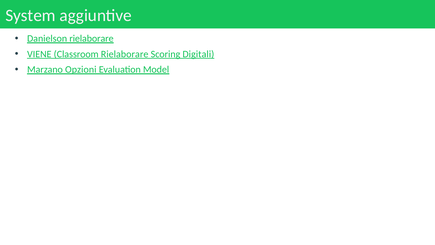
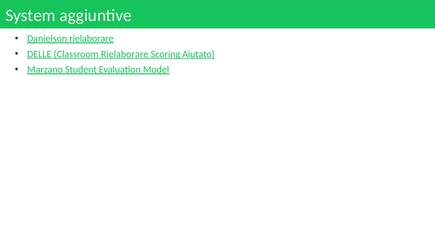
VIENE: VIENE -> DELLE (39, 54)
Digitali: Digitali -> Aiutato (198, 54)
Opzioni: Opzioni -> Student (81, 69)
